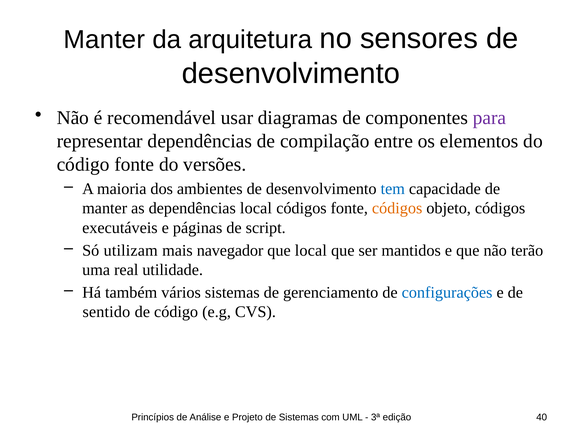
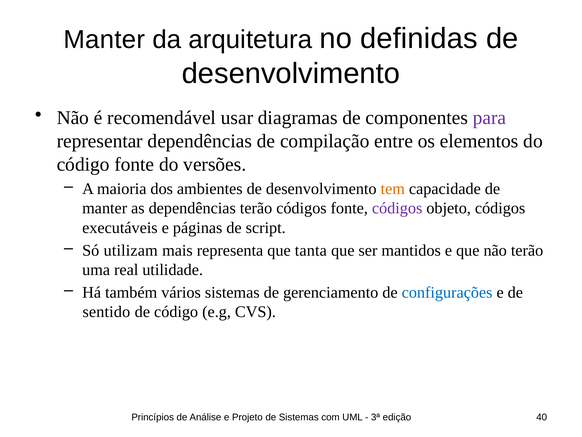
sensores: sensores -> definidas (419, 38)
tem colour: blue -> orange (393, 189)
dependências local: local -> terão (256, 208)
códigos colour: orange -> purple (397, 208)
navegador: navegador -> representa (230, 250)
que local: local -> tanta (311, 250)
